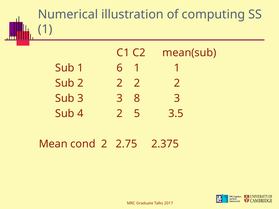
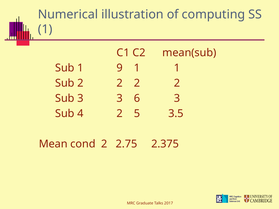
6: 6 -> 9 (120, 68)
8: 8 -> 6 (137, 98)
